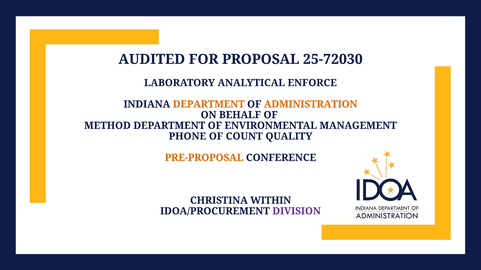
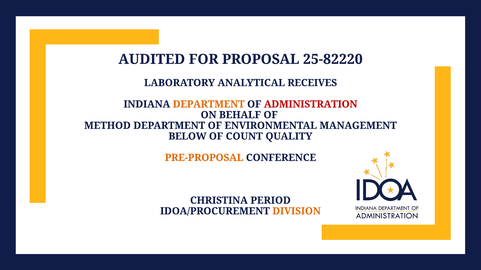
25-72030: 25-72030 -> 25-82220 (333, 59)
ENFORCE: ENFORCE -> RECEIVES (312, 83)
ADMINISTRATION colour: orange -> red (311, 104)
PHONE: PHONE -> BELOW (188, 137)
WITHIN: WITHIN -> PERIOD (271, 201)
DIVISION colour: purple -> orange (297, 212)
